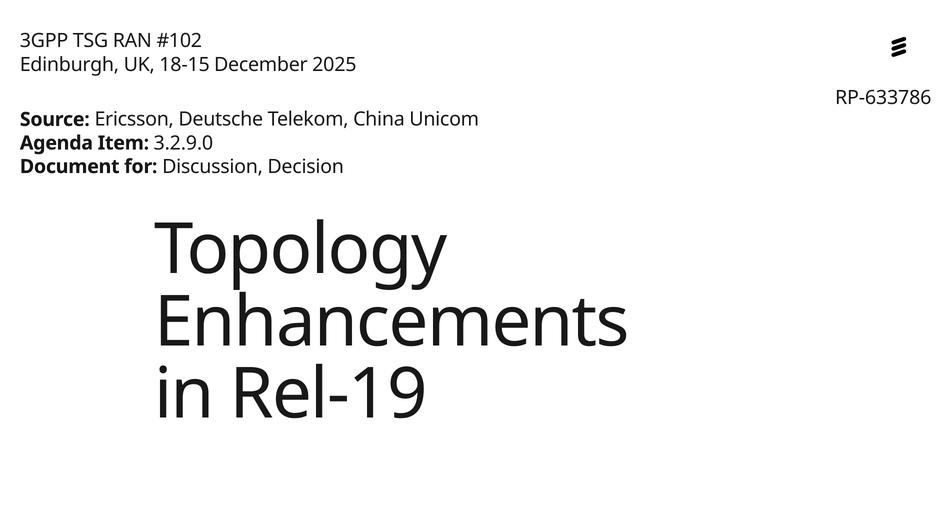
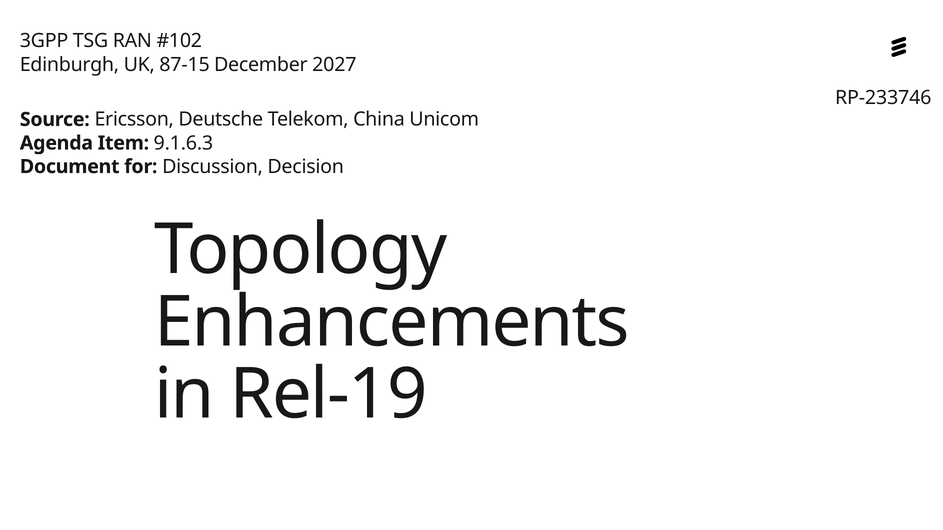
18-15: 18-15 -> 87-15 (185, 65)
2025: 2025 -> 2027 (334, 65)
RP-633786: RP-633786 -> RP-233746 (883, 98)
3.2.9.0: 3.2.9.0 -> 9.1.6.3 (183, 143)
